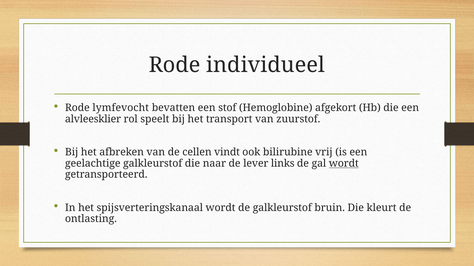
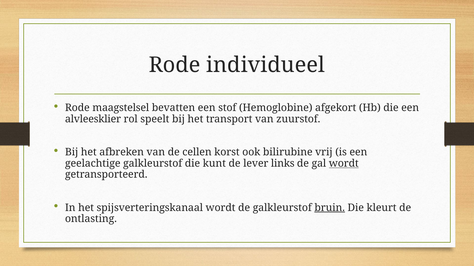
lymfevocht: lymfevocht -> maagstelsel (121, 108)
vindt: vindt -> korst (227, 153)
naar: naar -> kunt (214, 164)
bruin underline: none -> present (330, 208)
